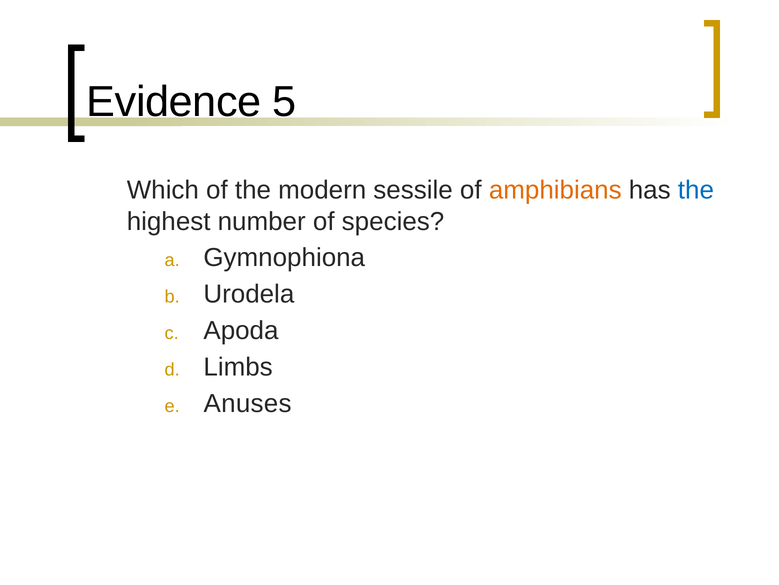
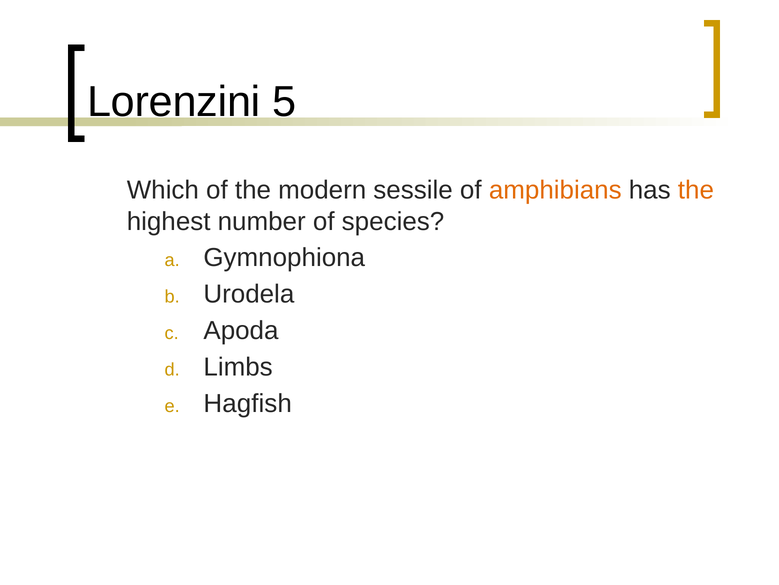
Evidence: Evidence -> Lorenzini (174, 102)
the colour: blue -> orange (696, 190)
Anuses: Anuses -> Hagfish (248, 403)
